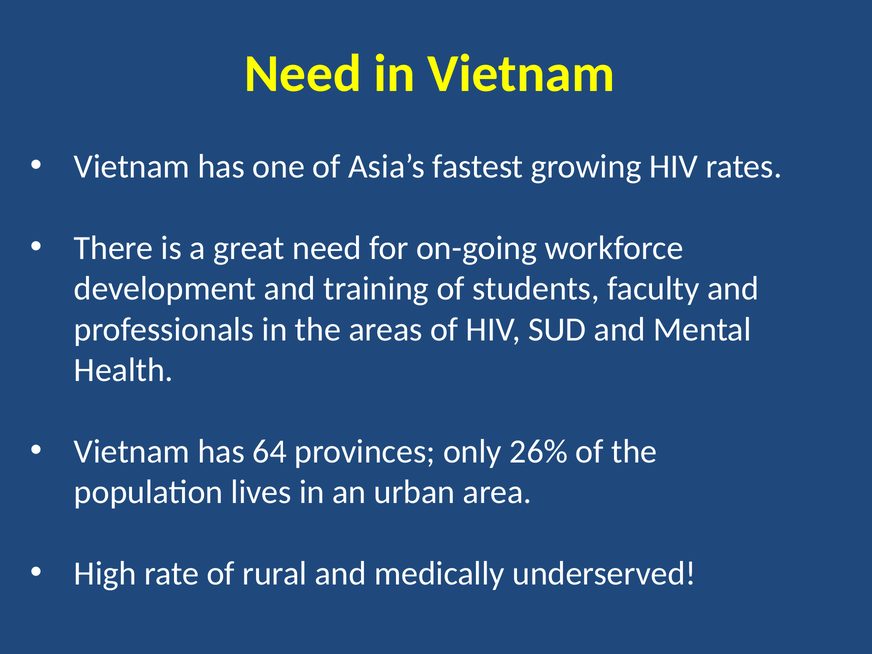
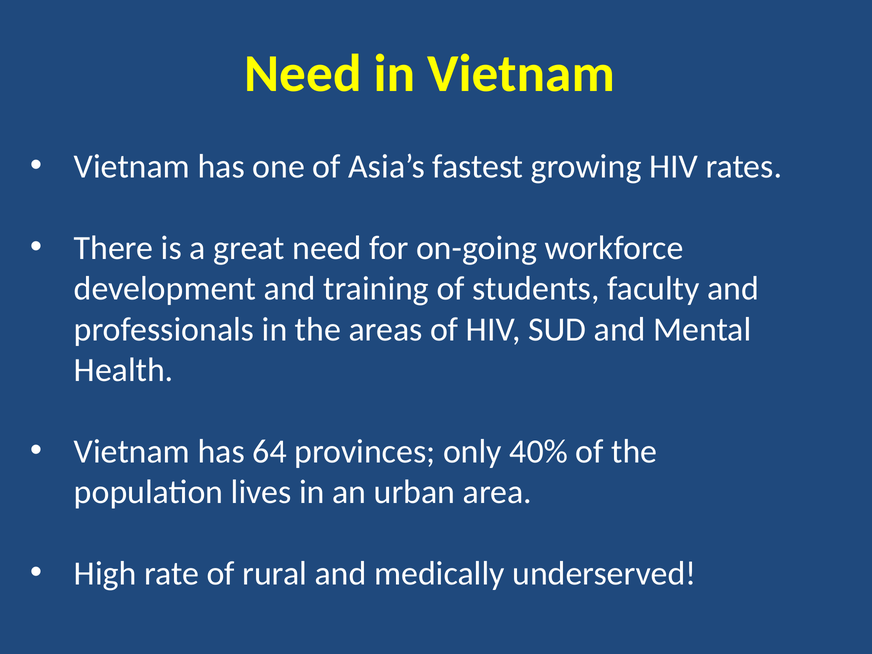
26%: 26% -> 40% (539, 451)
